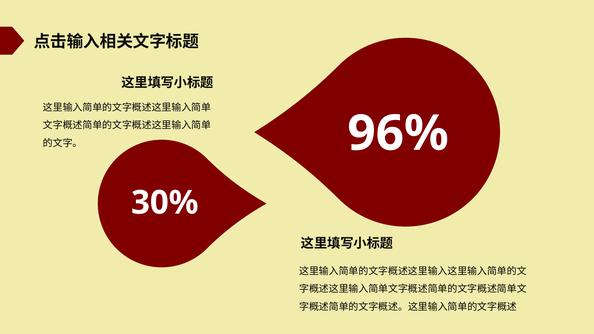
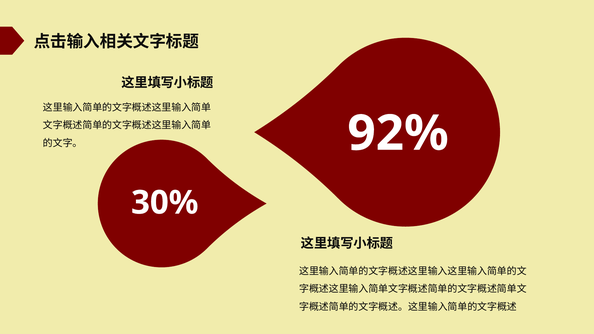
96%: 96% -> 92% (398, 133)
